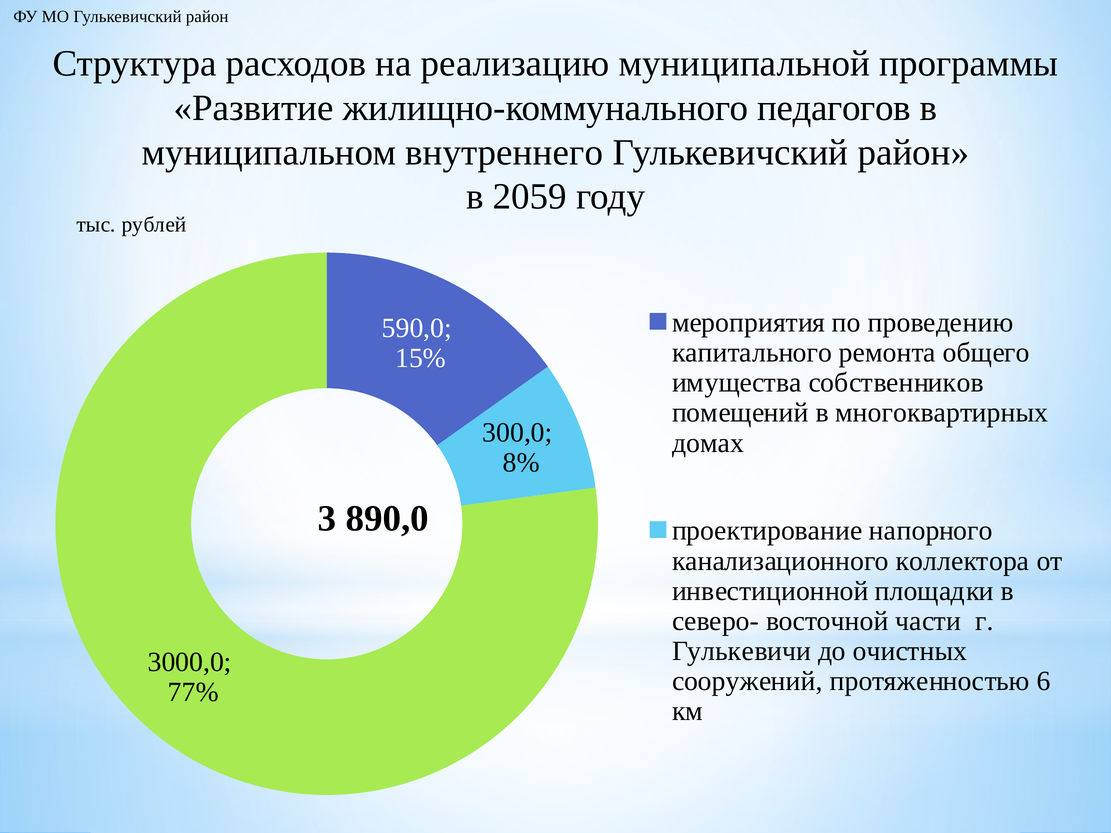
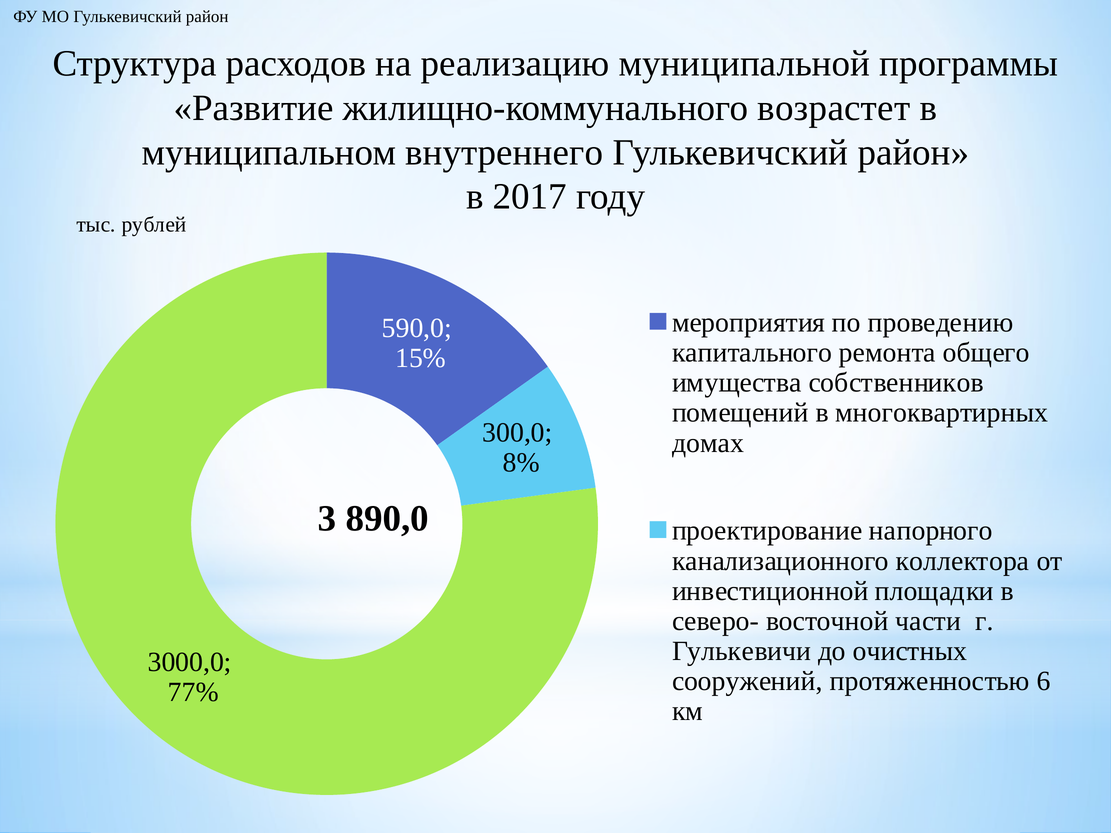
педагогов: педагогов -> возрастет (834, 108)
2059: 2059 -> 2017 (530, 197)
